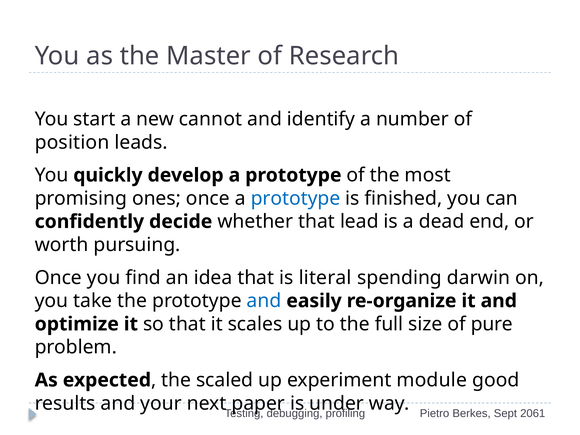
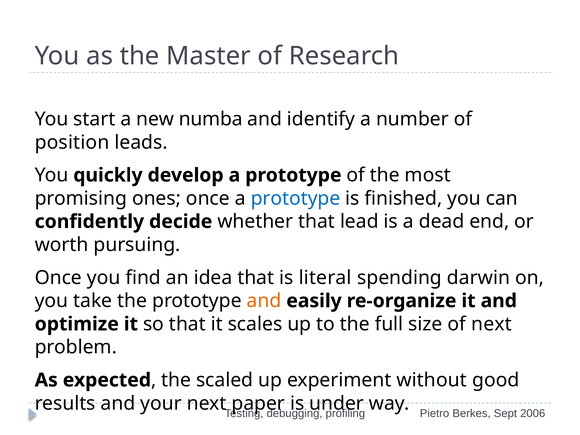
cannot: cannot -> numba (211, 119)
and colour: blue -> orange (264, 301)
of pure: pure -> next (492, 324)
module: module -> without (432, 380)
2061: 2061 -> 2006 (533, 414)
